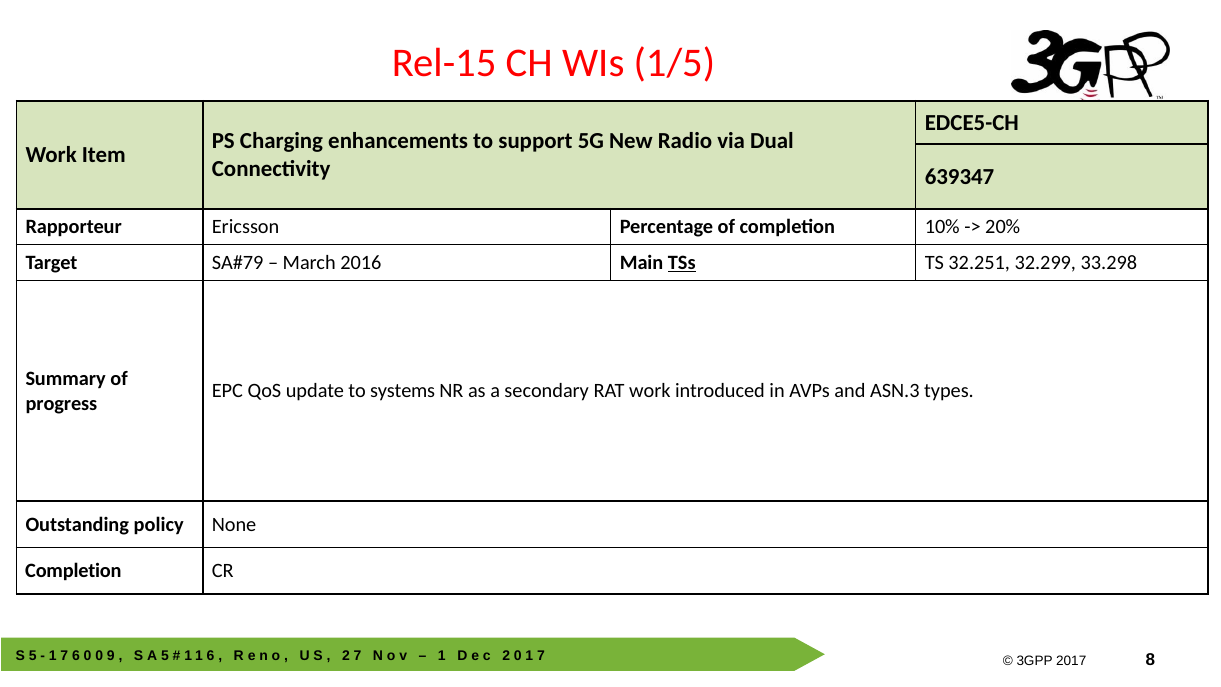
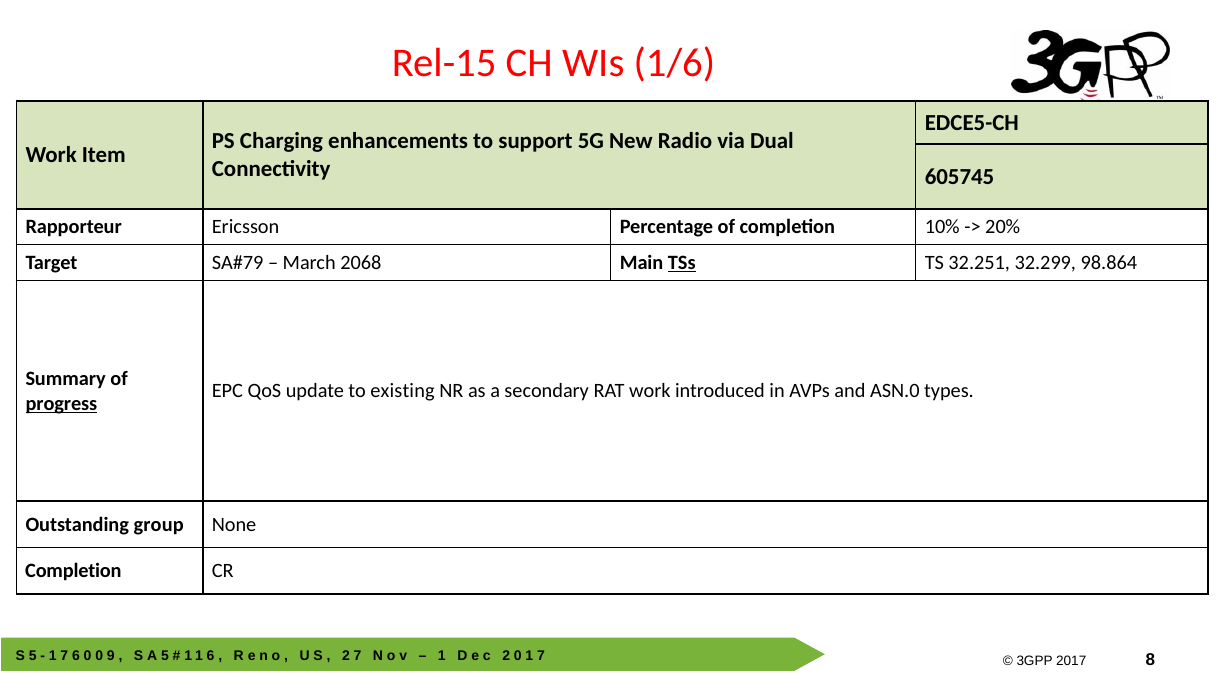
1/5: 1/5 -> 1/6 (674, 63)
639347: 639347 -> 605745 (960, 176)
2016: 2016 -> 2068 (361, 263)
33.298: 33.298 -> 98.864 (1109, 263)
systems: systems -> existing (403, 391)
ASN.3: ASN.3 -> ASN.0 (895, 391)
progress underline: none -> present (61, 403)
policy: policy -> group (159, 524)
